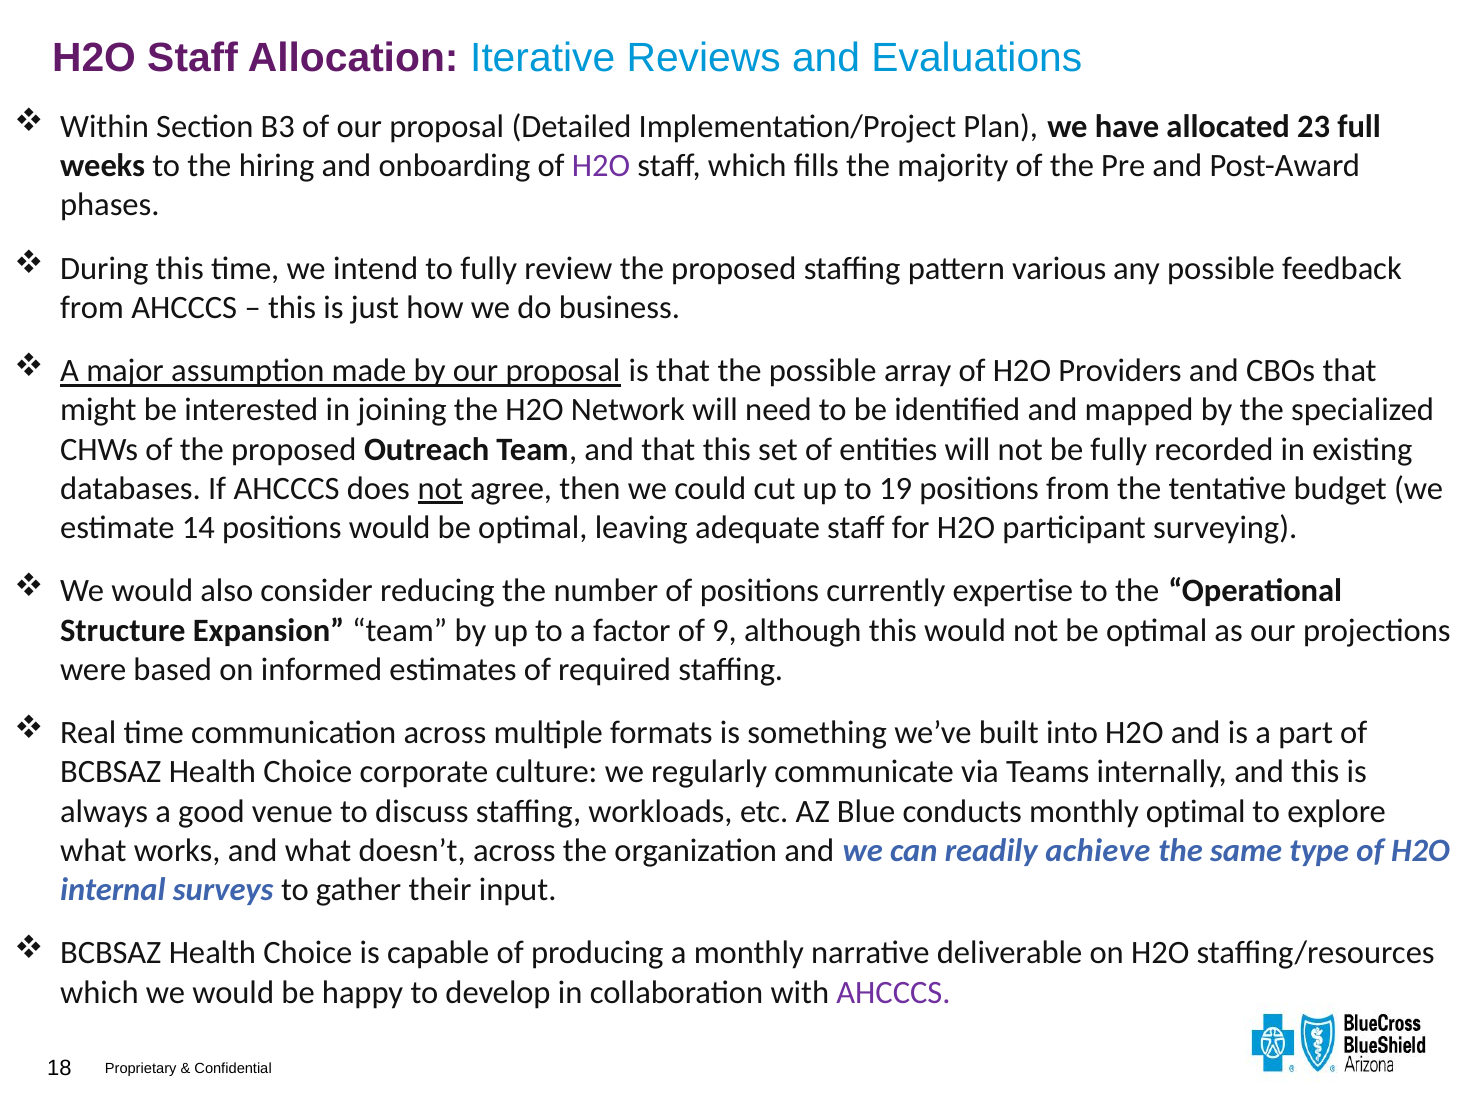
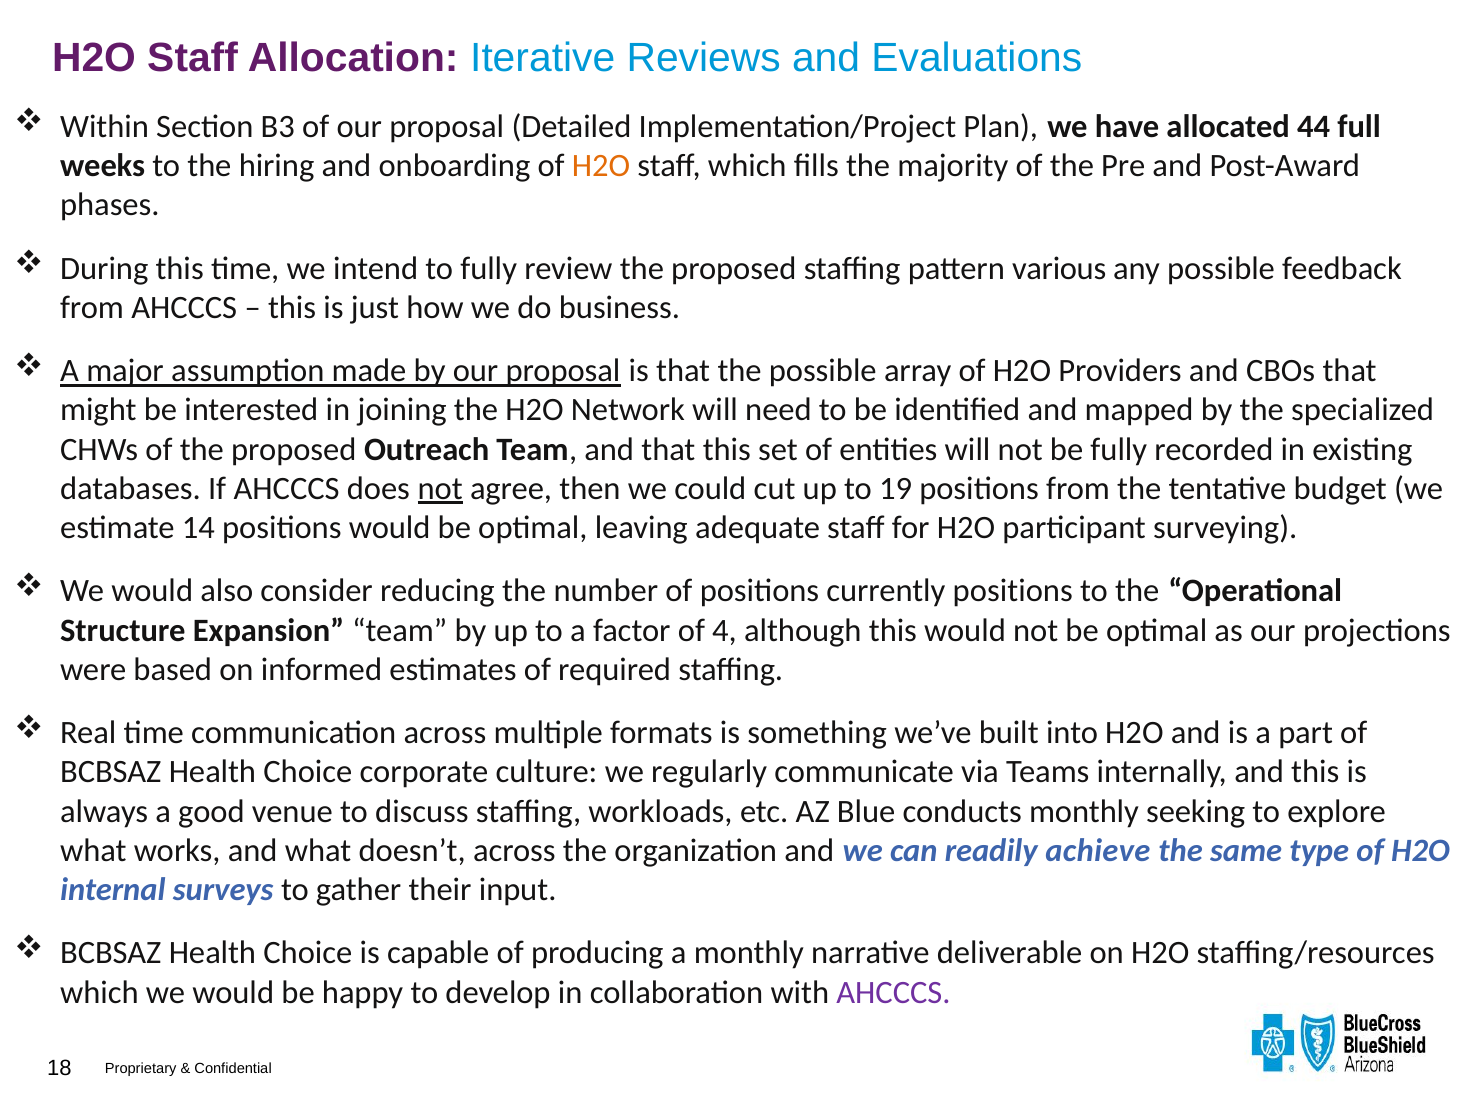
23: 23 -> 44 (1314, 126)
H2O colour: purple -> orange (601, 165)
currently expertise: expertise -> positions (1013, 591)
9: 9 -> 4 (724, 630)
monthly optimal: optimal -> seeking (1196, 811)
